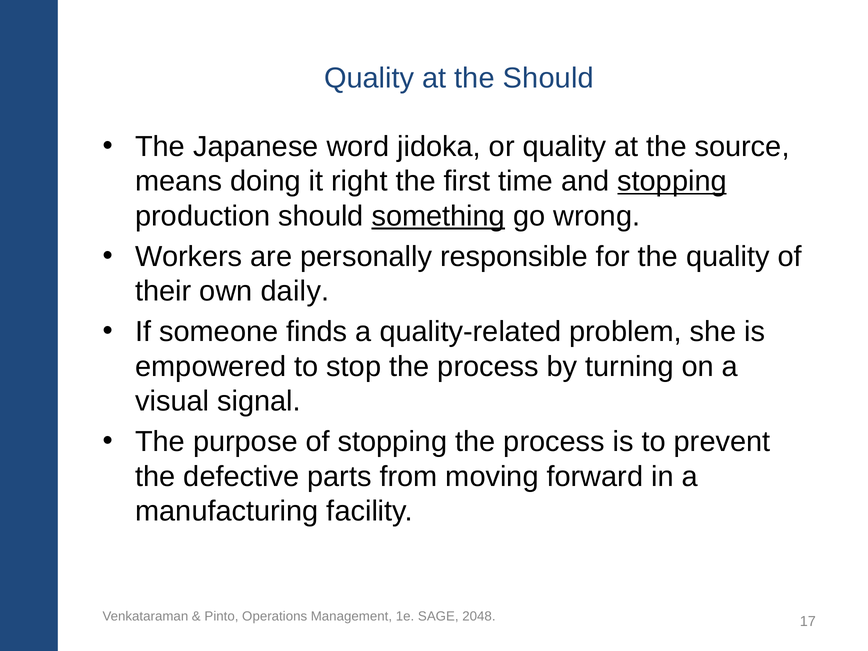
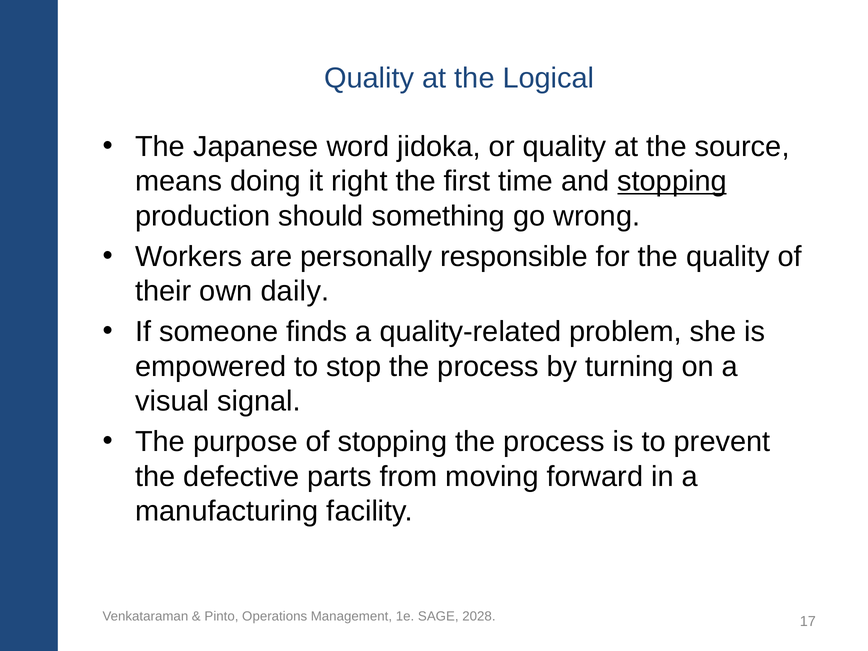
the Should: Should -> Logical (548, 78)
something underline: present -> none (438, 216)
2048: 2048 -> 2028 (479, 617)
